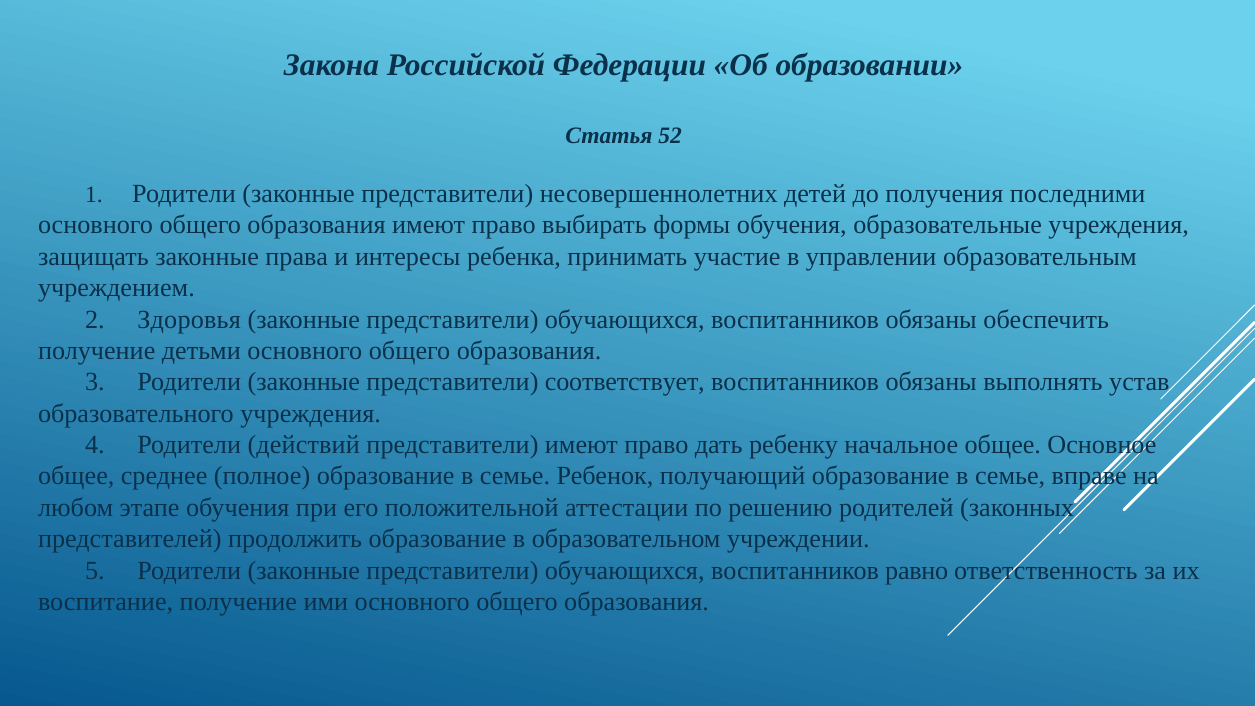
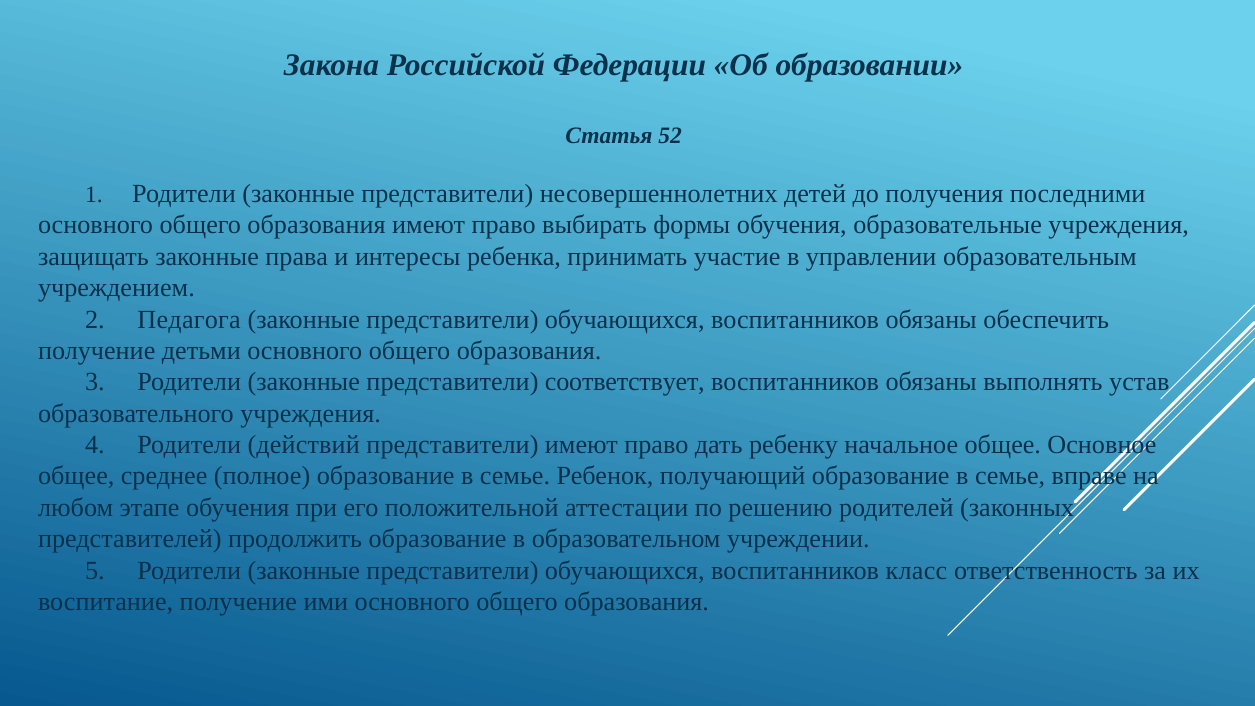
Здоровья: Здоровья -> Педагога (189, 319)
равно: равно -> класс (916, 570)
